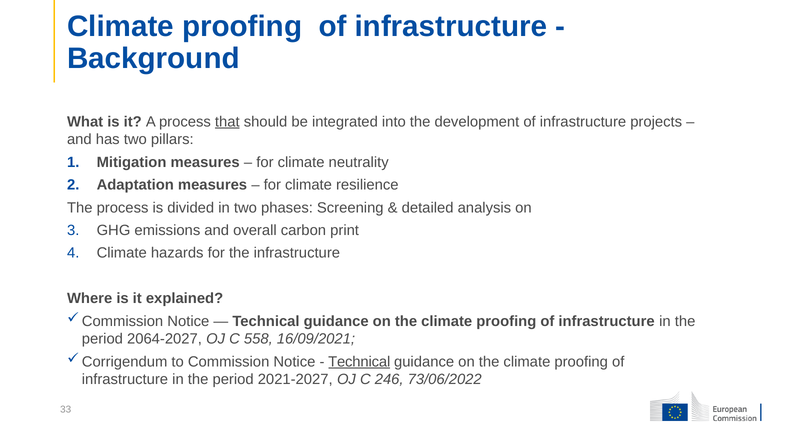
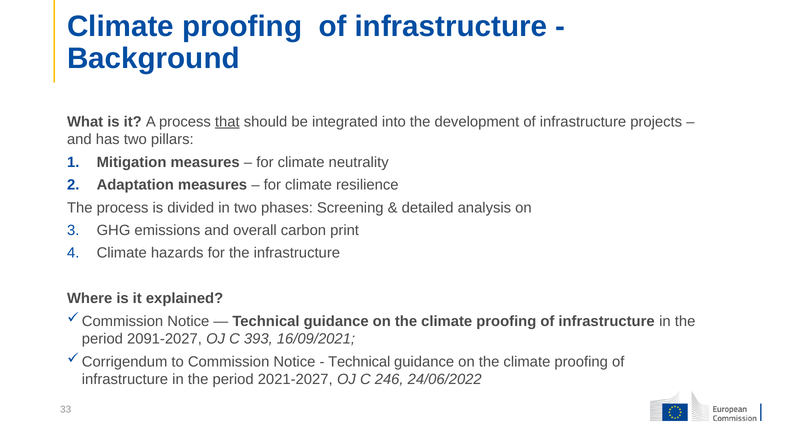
2064-2027: 2064-2027 -> 2091-2027 (164, 339)
558: 558 -> 393 (258, 339)
Technical underline: present -> none (359, 362)
73/06/2022: 73/06/2022 -> 24/06/2022 (445, 380)
